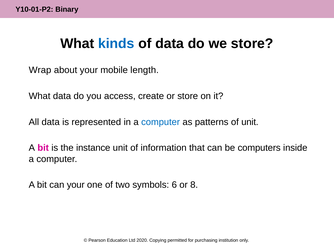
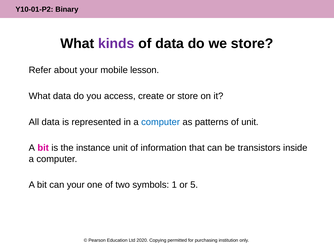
kinds colour: blue -> purple (116, 44)
Wrap: Wrap -> Refer (40, 70)
length: length -> lesson (145, 70)
computers: computers -> transistors (259, 148)
6: 6 -> 1 (174, 185)
8: 8 -> 5 (194, 185)
